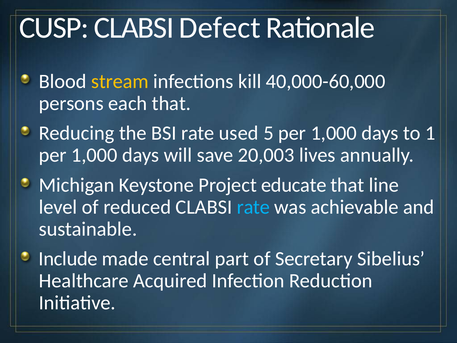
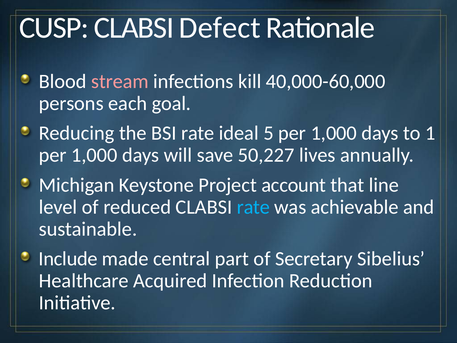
stream colour: yellow -> pink (120, 81)
each that: that -> goal (171, 103)
used: used -> ideal (239, 133)
20,003: 20,003 -> 50,227 (266, 155)
educate: educate -> account (294, 185)
